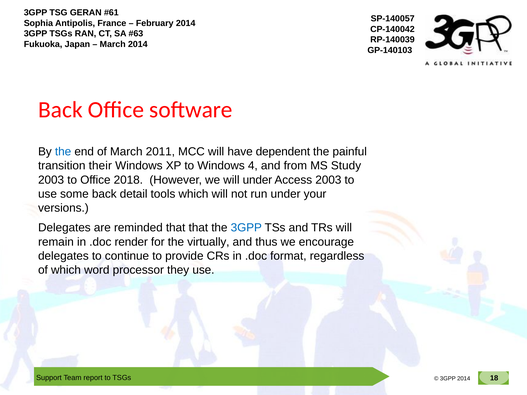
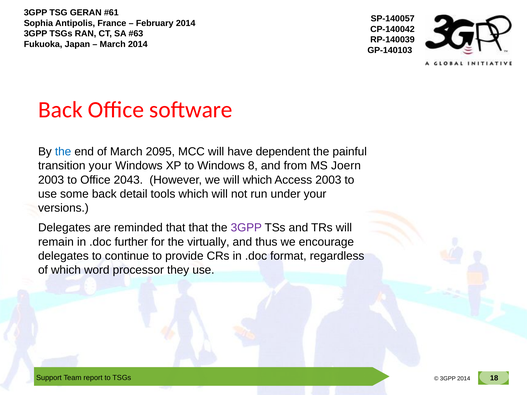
2011: 2011 -> 2095 (160, 152)
transition their: their -> your (100, 166)
4: 4 -> 8 (253, 166)
Study: Study -> Joern (346, 166)
2018: 2018 -> 2043 (128, 180)
will under: under -> which (257, 180)
3GPP colour: blue -> purple (246, 228)
render: render -> further (131, 242)
